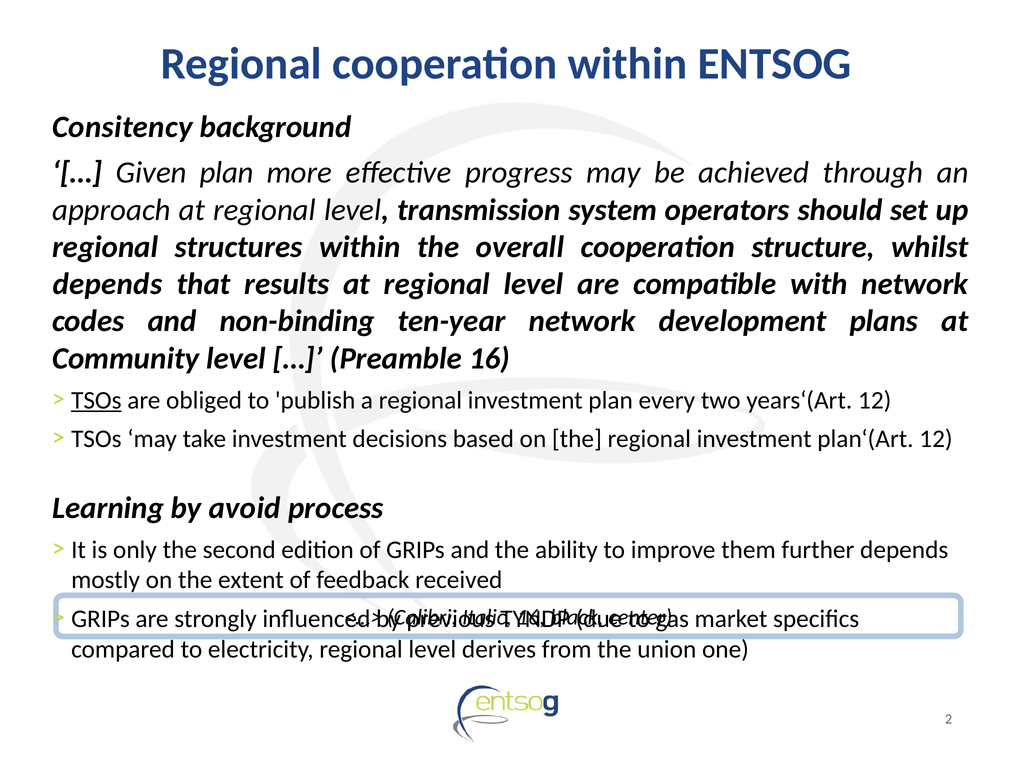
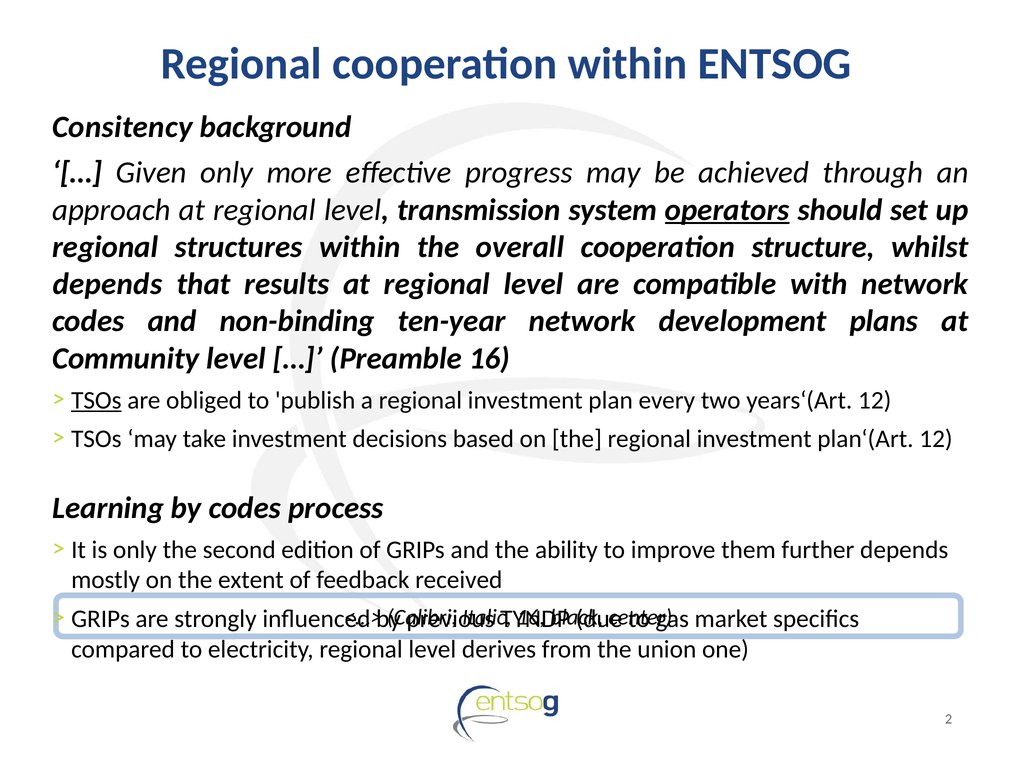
Given plan: plan -> only (227, 173)
operators underline: none -> present (727, 210)
by avoid: avoid -> codes (245, 508)
